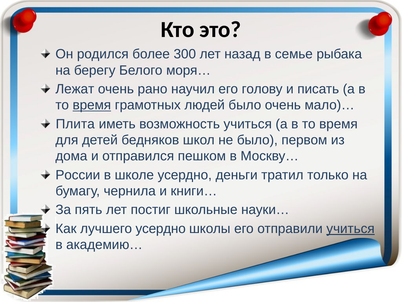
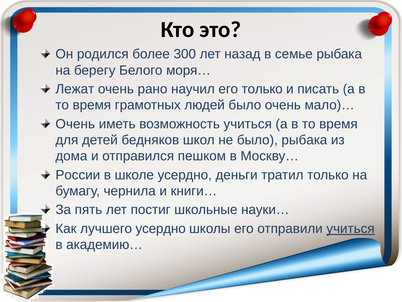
его голову: голову -> только (262, 89)
время underline: present -> none (92, 105)
Плита: Плита -> Очень (75, 124)
было первом: первом -> рыбака (304, 140)
